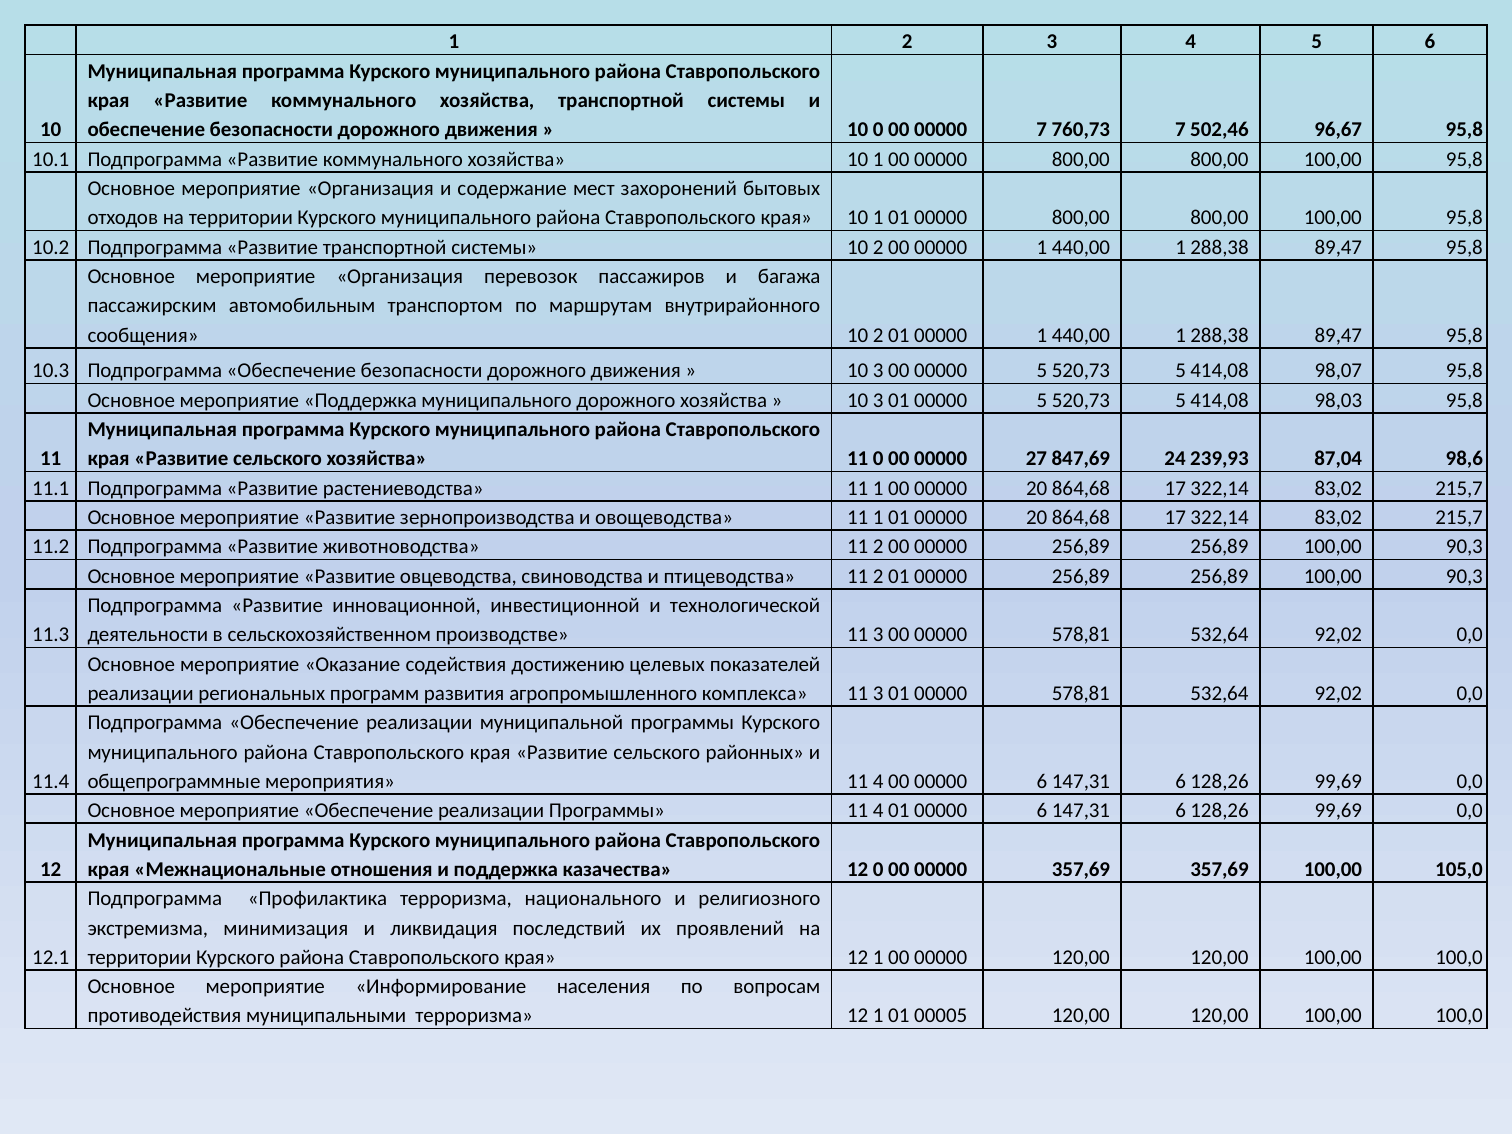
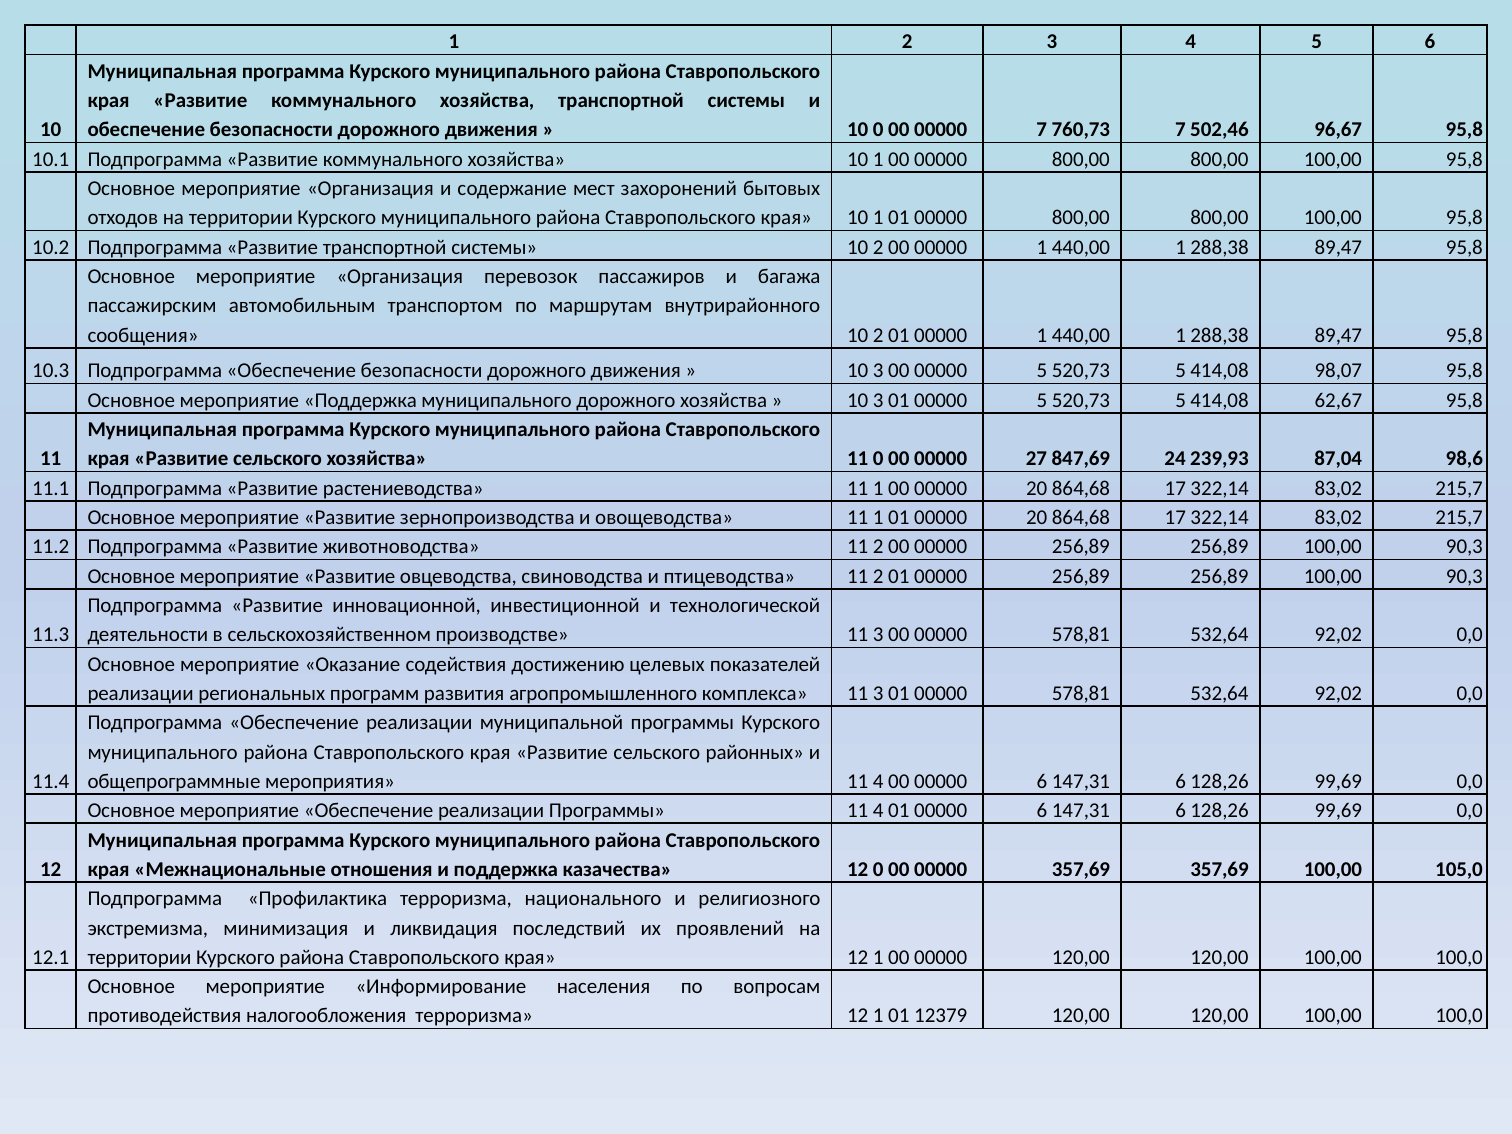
98,03: 98,03 -> 62,67 (1338, 400)
муниципальными: муниципальными -> налогообложения (326, 1016)
00005: 00005 -> 12379 (941, 1016)
